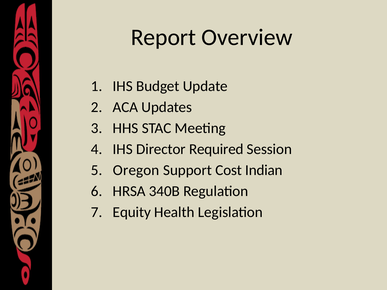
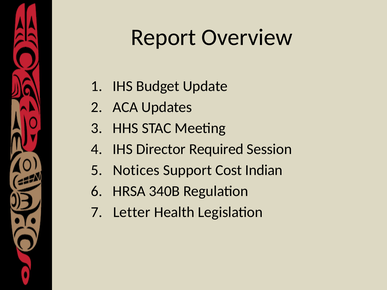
Oregon: Oregon -> Notices (136, 170)
Equity: Equity -> Letter (132, 212)
